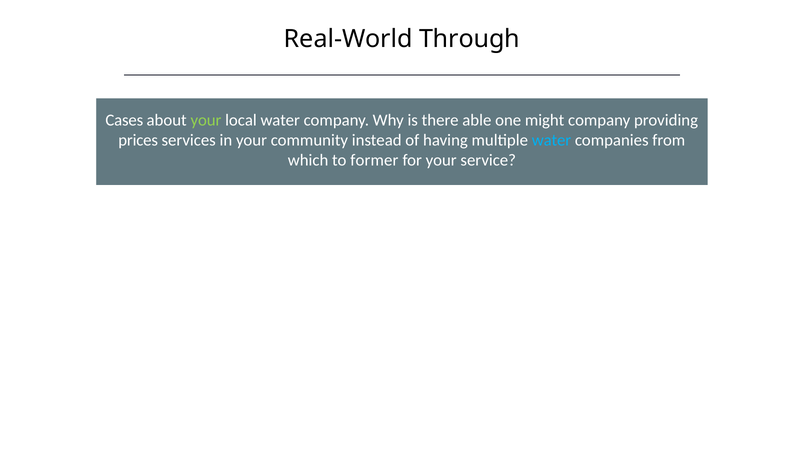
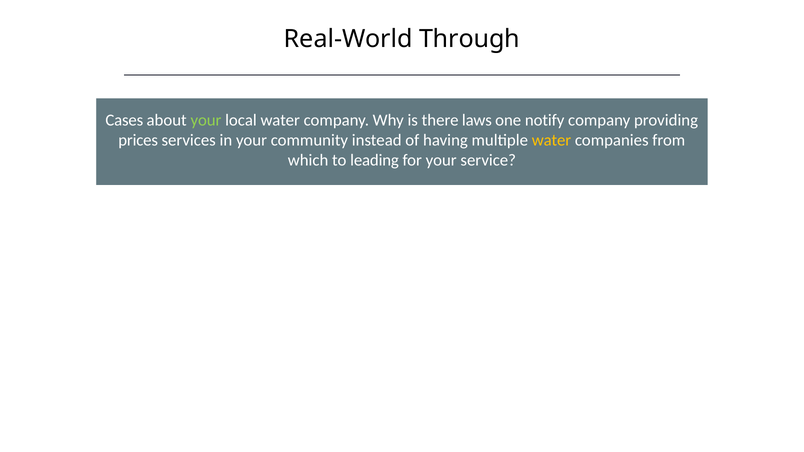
able: able -> laws (477, 120)
might: might -> notify (545, 120)
water colour: light blue -> yellow (551, 140)
former: former -> leading (375, 161)
